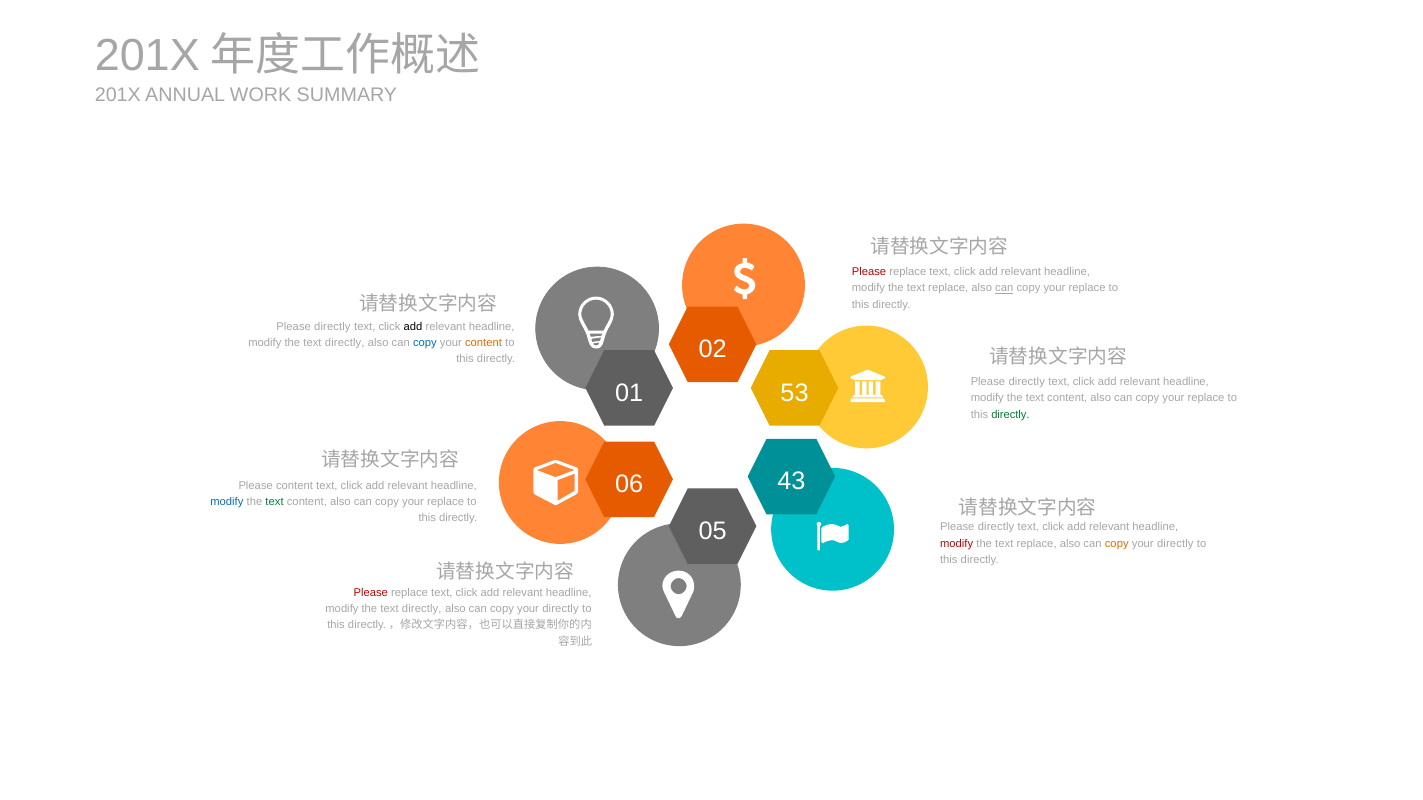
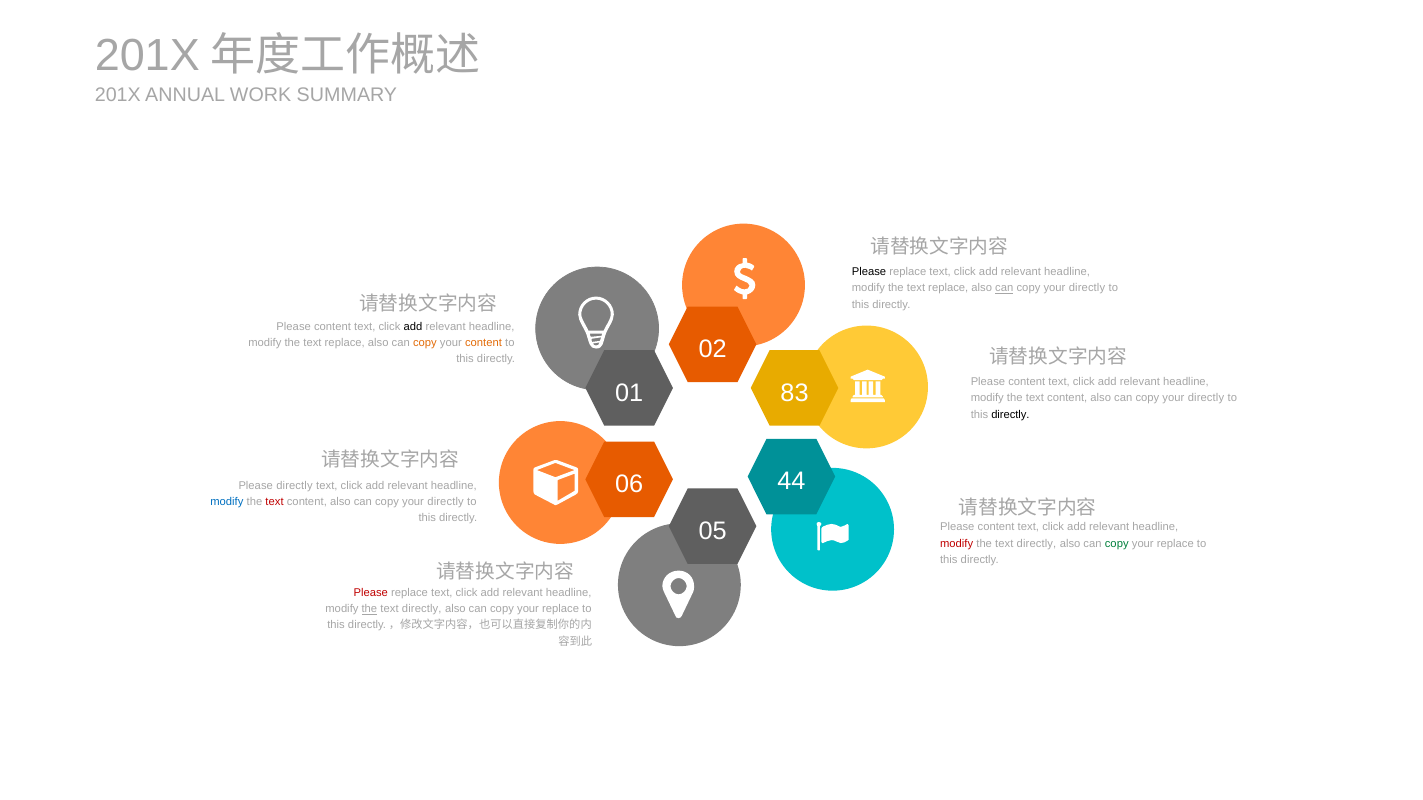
Please colour: red -> black (869, 272)
replace: replace -> directly (1087, 288)
directly: directly -> content (332, 327)
directly: directly -> replace (345, 343)
copy colour: blue -> orange (425, 343)
directly: directly -> content (1027, 382)
53: 53 -> 83 (795, 393)
replace: replace -> directly (1206, 398)
directly colour: green -> black (1010, 415)
43: 43 -> 44 (791, 482)
Please content: content -> directly (294, 486)
text colour: green -> red (275, 502)
replace: replace -> directly (446, 502)
directly: directly -> content (996, 528)
replace: replace -> directly (1037, 544)
copy colour: orange -> green (1117, 544)
directly: directly -> replace (1175, 544)
the underline: none -> present (369, 609)
directly: directly -> replace (561, 609)
